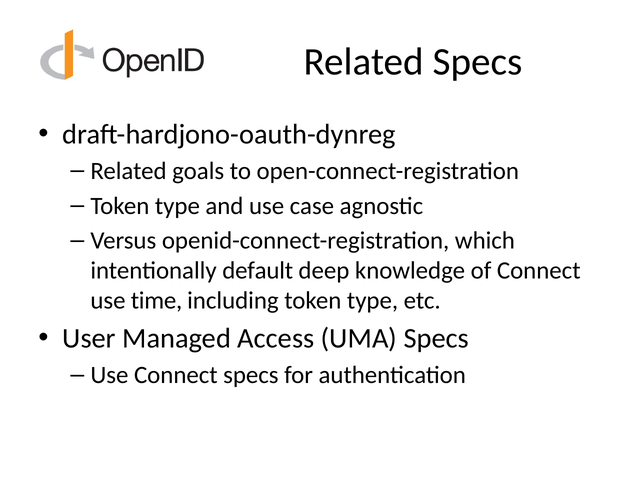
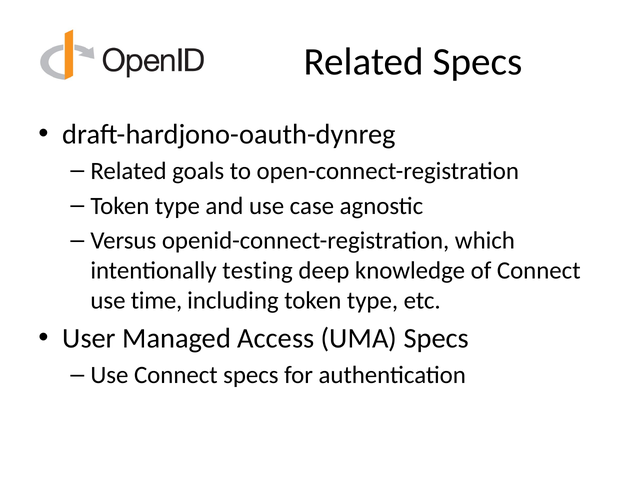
default: default -> testing (258, 271)
